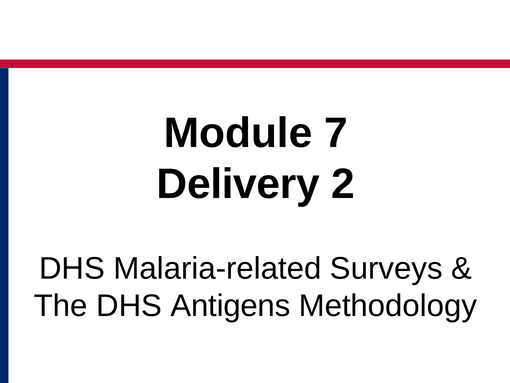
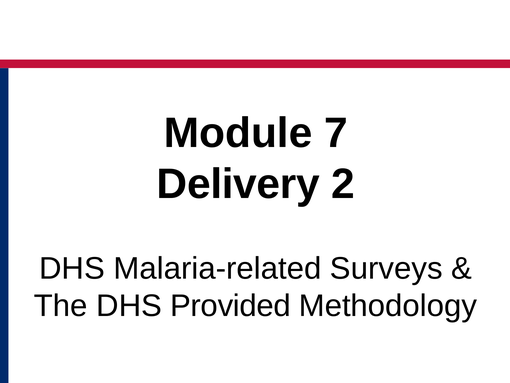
Antigens: Antigens -> Provided (231, 306)
